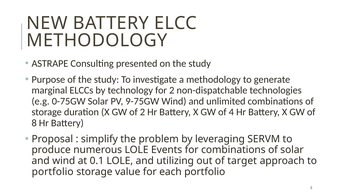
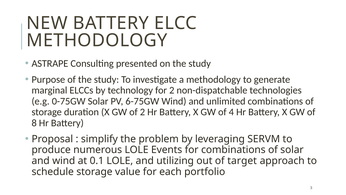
9-75GW: 9-75GW -> 6-75GW (142, 101)
portfolio: portfolio -> schedule (53, 171)
